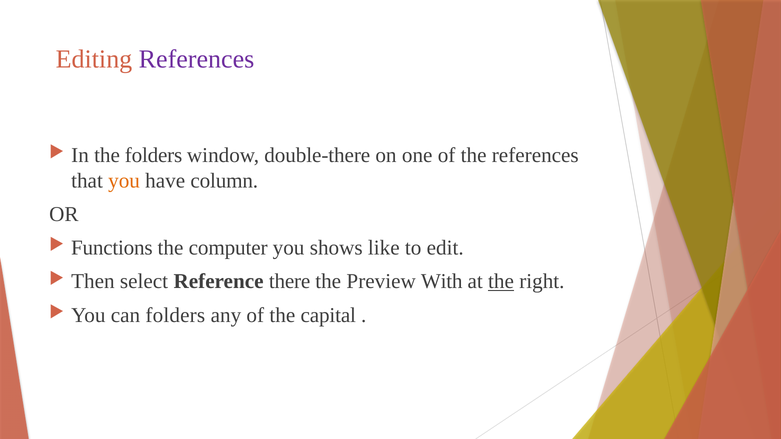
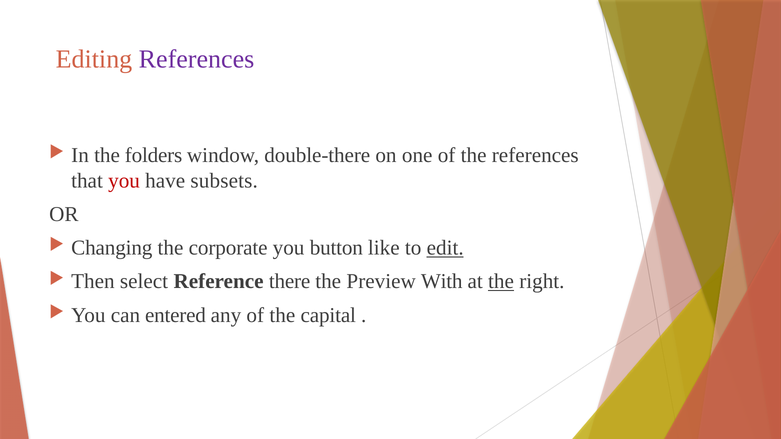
you colour: orange -> red (124, 181)
column: column -> subsets (224, 181)
Functions: Functions -> Changing (112, 248)
computer: computer -> corporate (228, 248)
shows: shows -> button (336, 248)
edit underline: none -> present (445, 248)
can folders: folders -> entered (175, 315)
